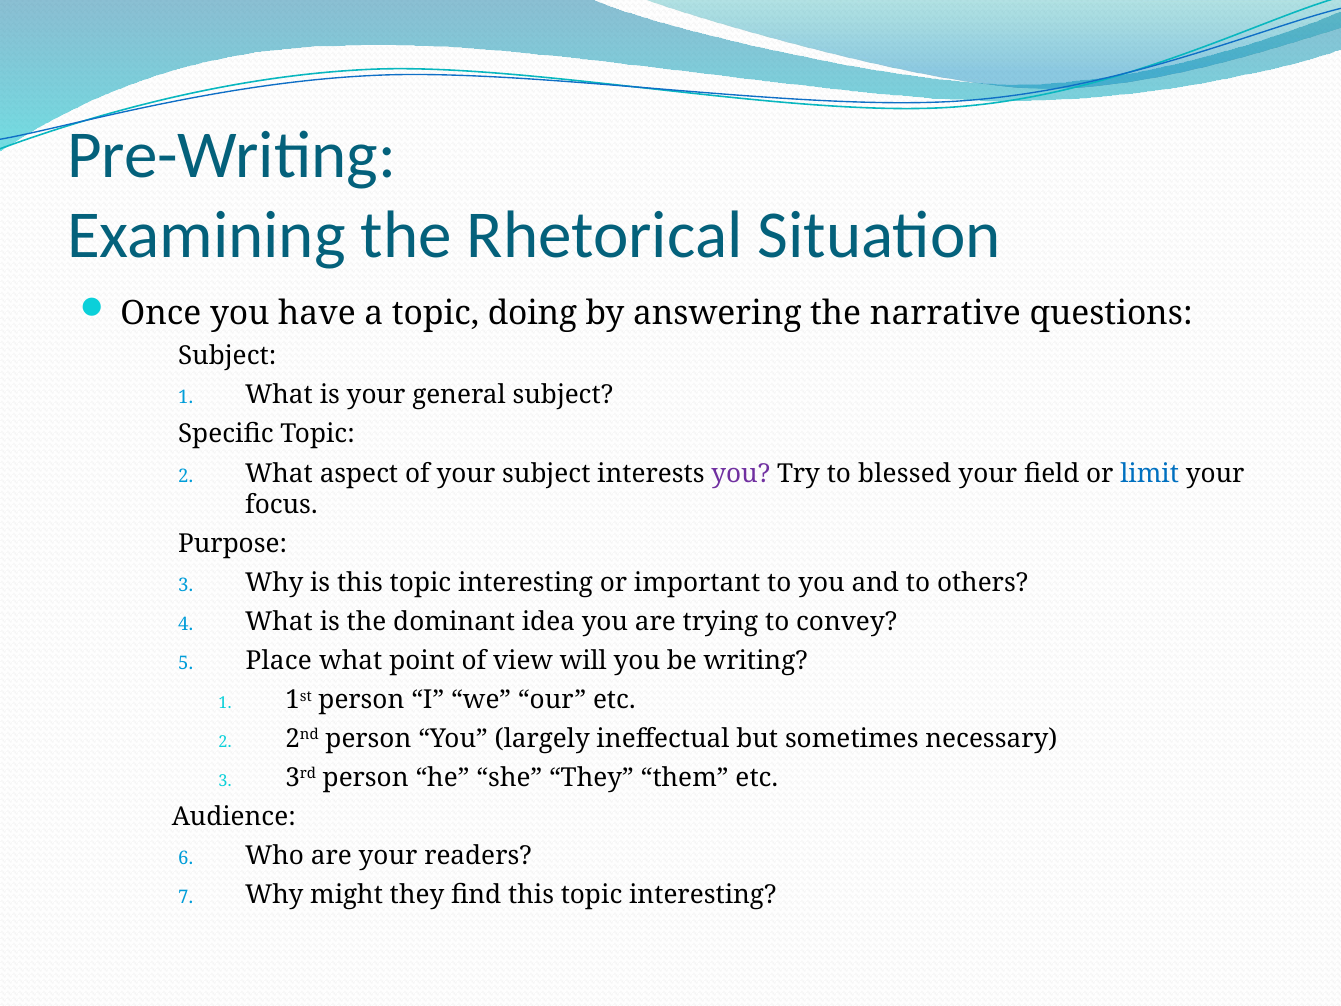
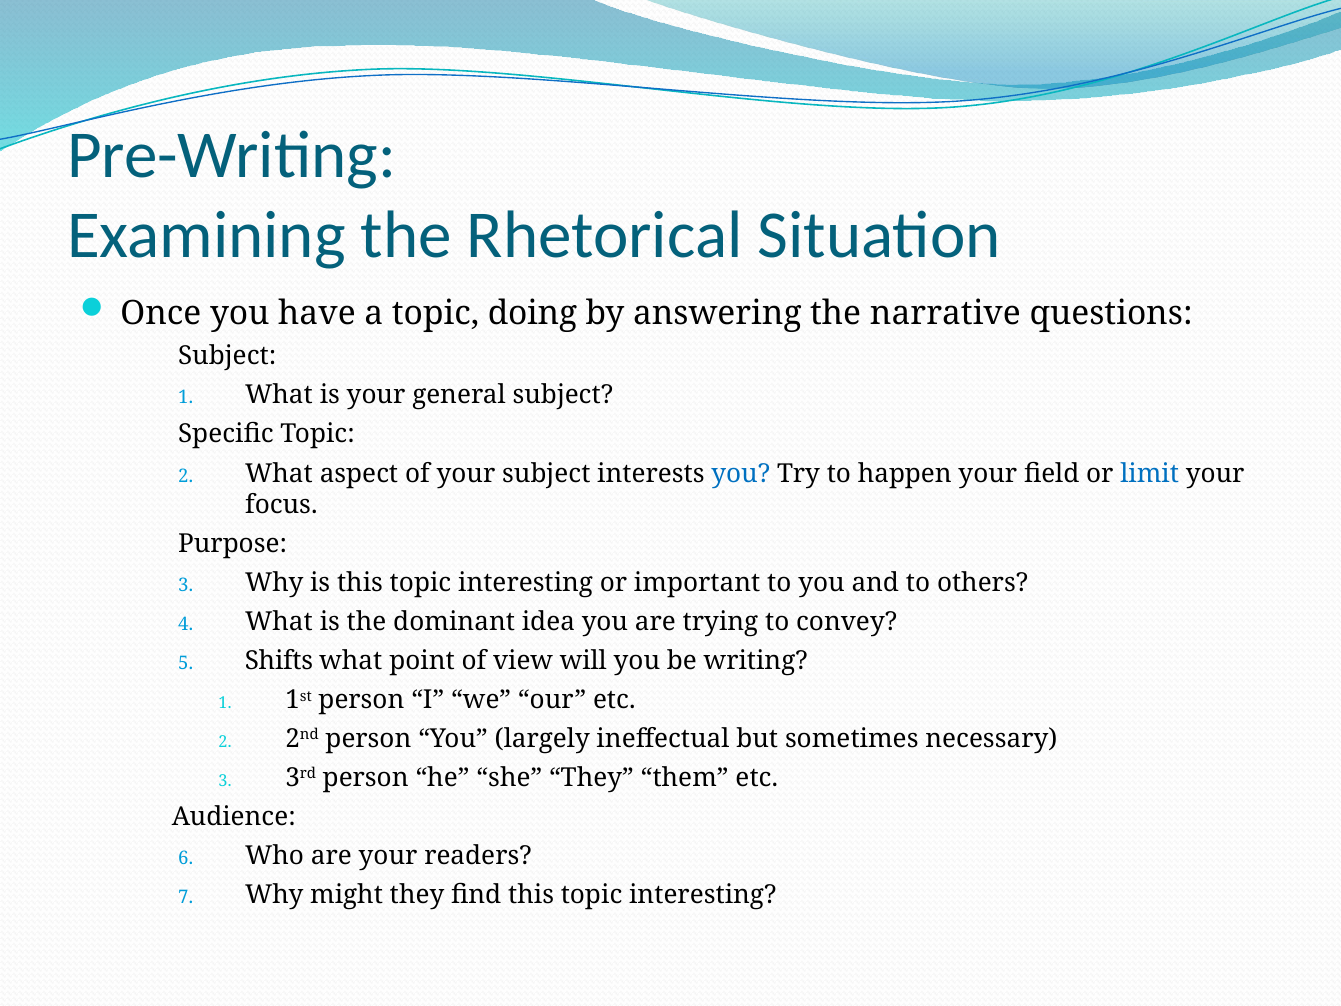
you colour: purple -> blue (741, 473)
blessed: blessed -> happen (905, 473)
Place: Place -> Shifts (279, 661)
